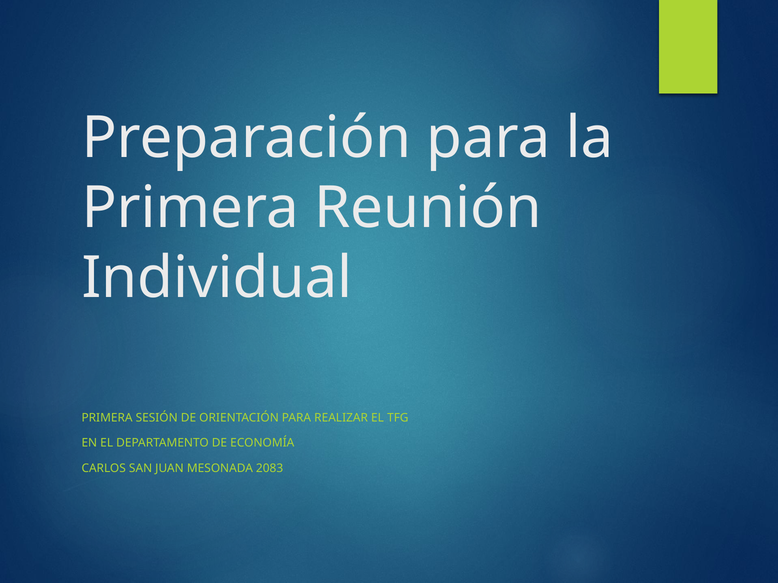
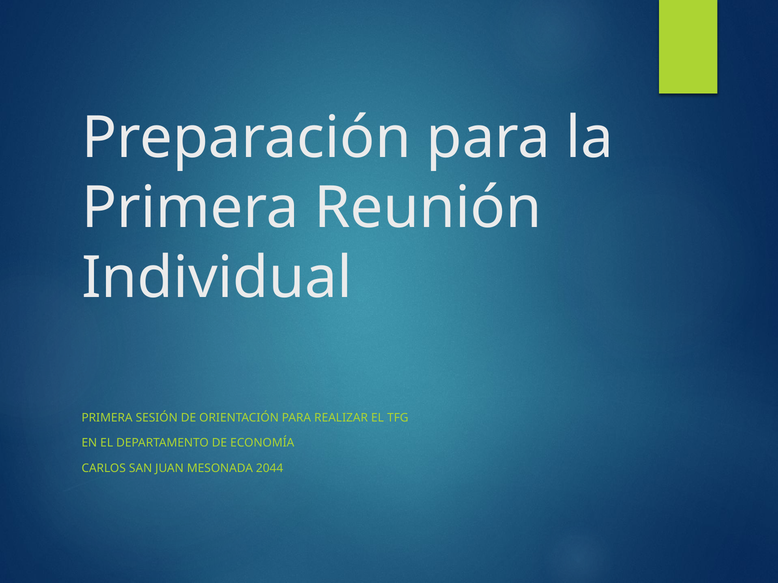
2083: 2083 -> 2044 (270, 469)
